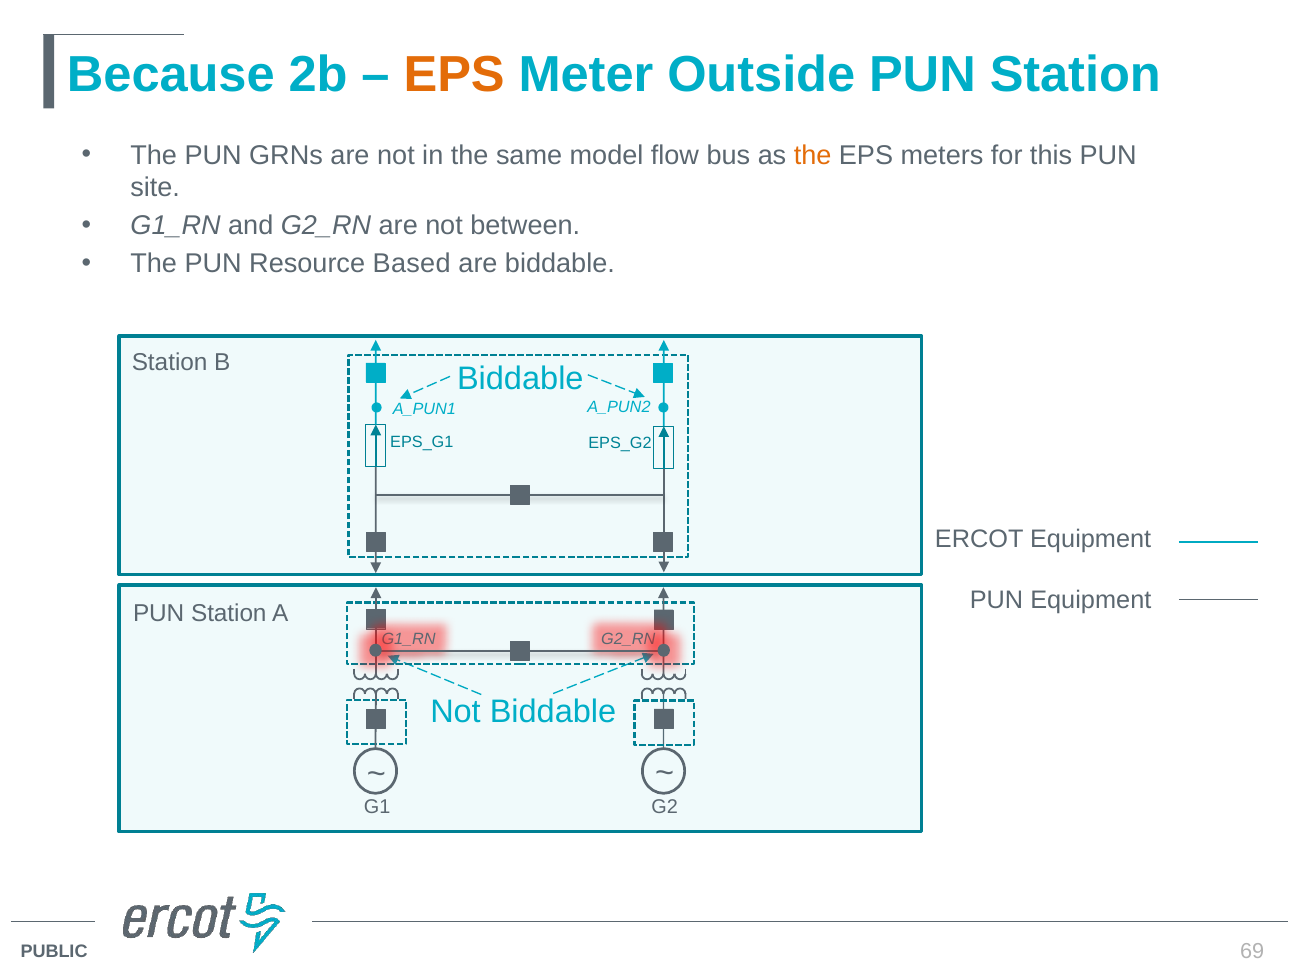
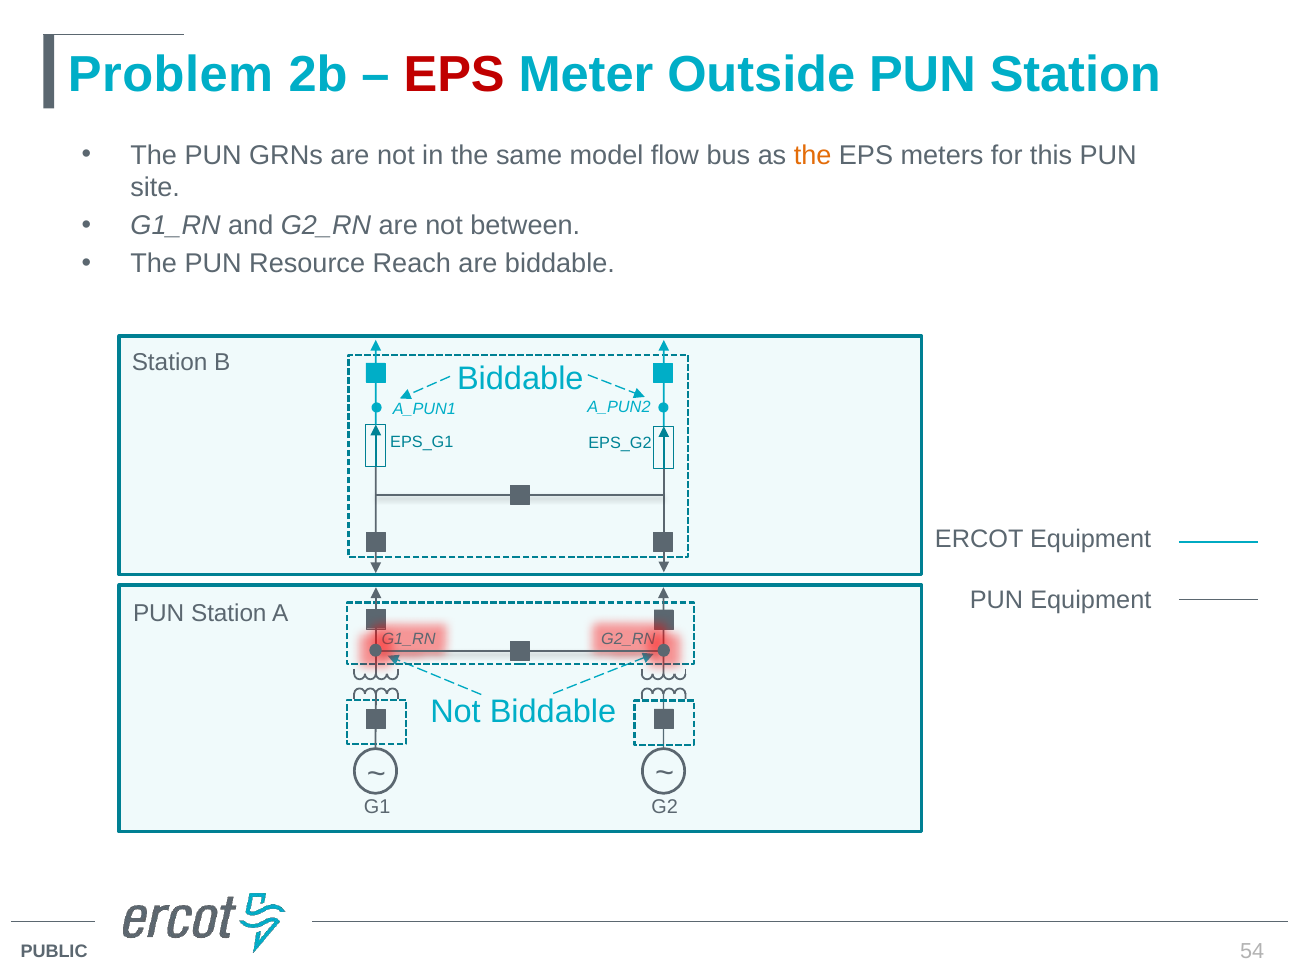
Because: Because -> Problem (171, 75)
EPS colour: orange -> red (454, 75)
Based: Based -> Reach (412, 264)
69: 69 -> 54 (1252, 951)
